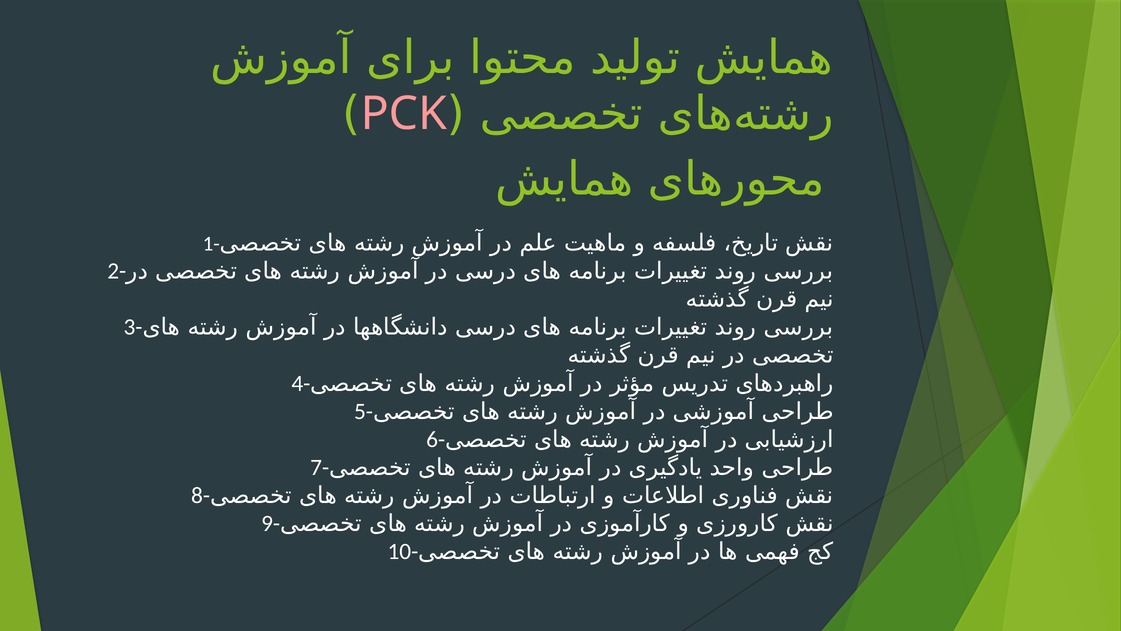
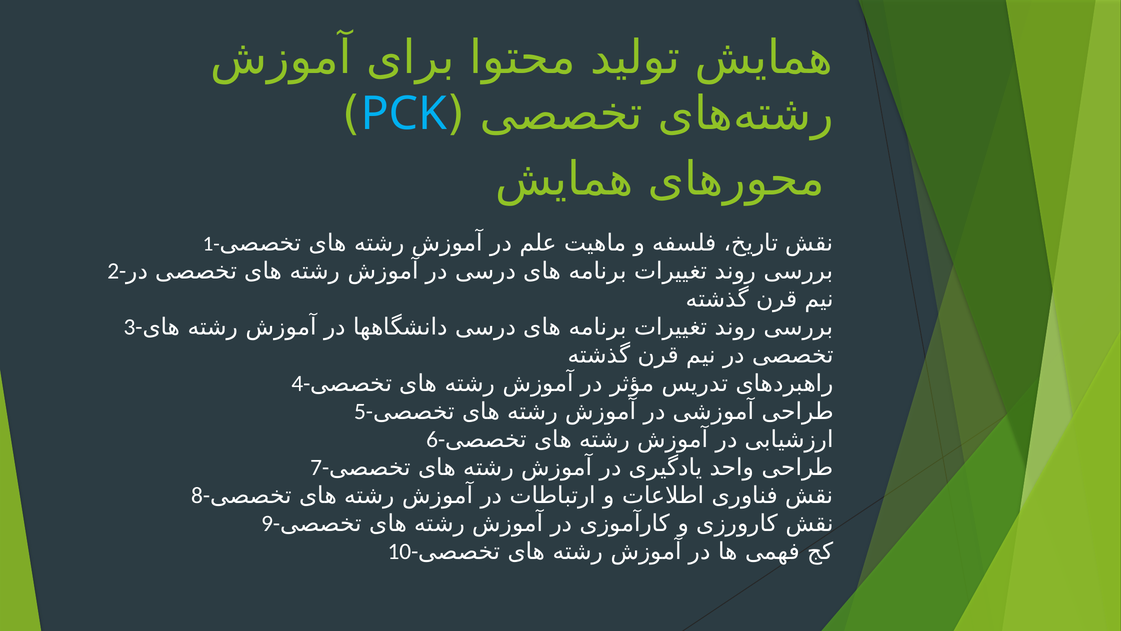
PCK colour: pink -> light blue (404, 114)
